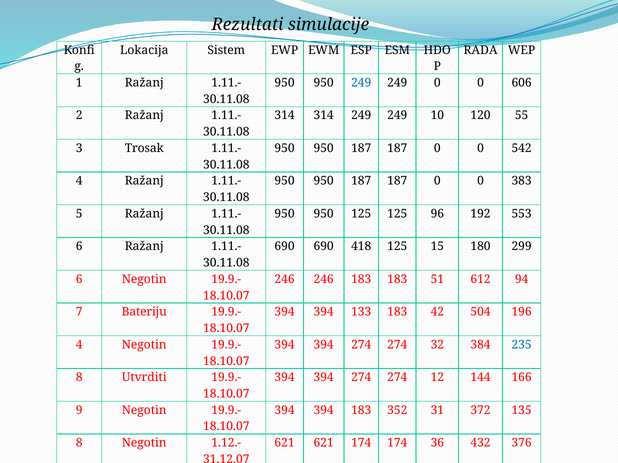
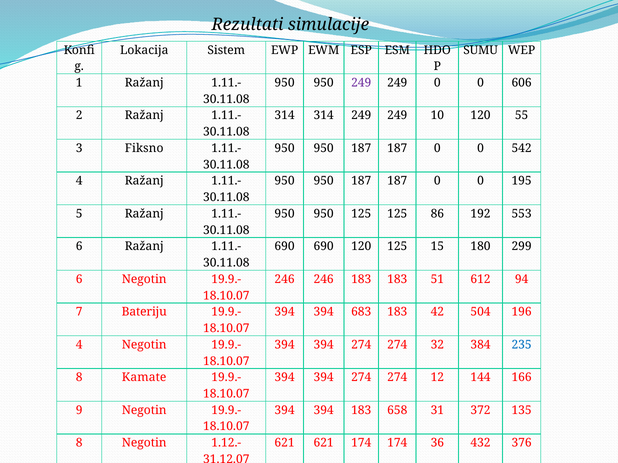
RADA: RADA -> SUMU (481, 50)
249 colour: blue -> purple (361, 83)
Trosak: Trosak -> Fiksno (144, 148)
0 383: 383 -> 195 (522, 181)
125 96: 96 -> 86 (437, 214)
690 418: 418 -> 120 (361, 247)
133: 133 -> 683 (361, 312)
Utvrditi: Utvrditi -> Kamate (144, 378)
352: 352 -> 658 (397, 411)
